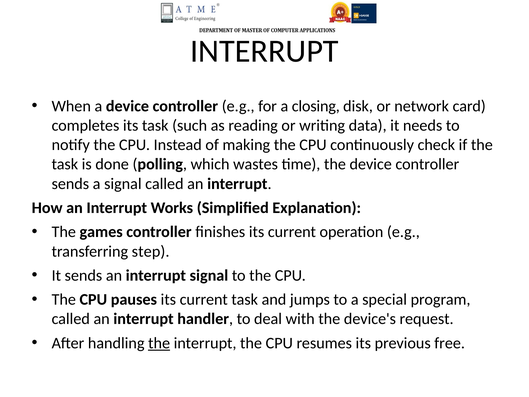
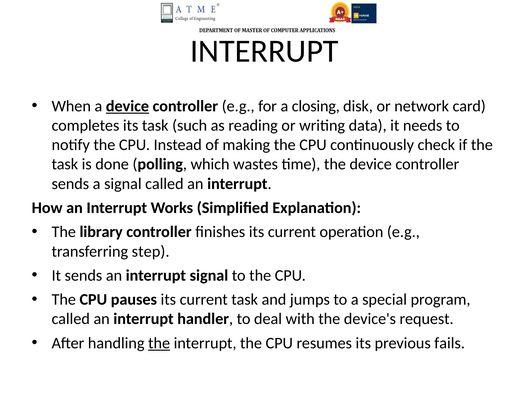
device underline: none -> present (127, 106)
games: games -> library (101, 232)
free: free -> fails (450, 343)
